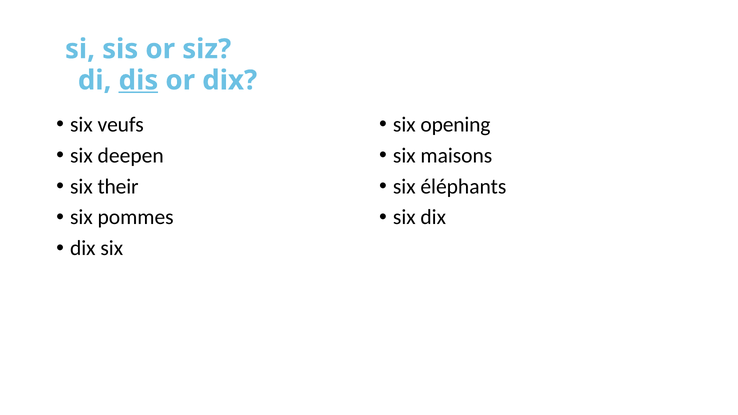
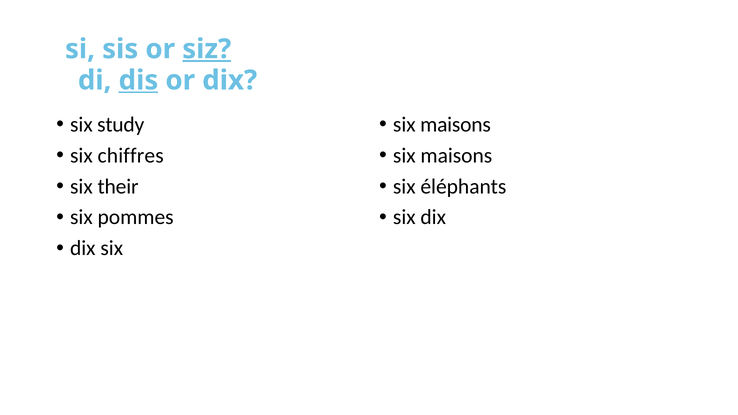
siz underline: none -> present (207, 49)
veufs: veufs -> study (121, 125)
opening: opening -> maisons (455, 125)
deepen: deepen -> chiffres (131, 156)
